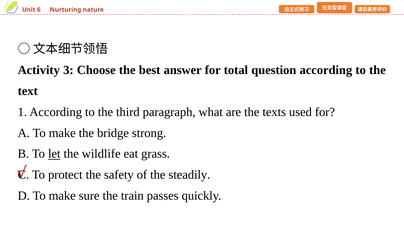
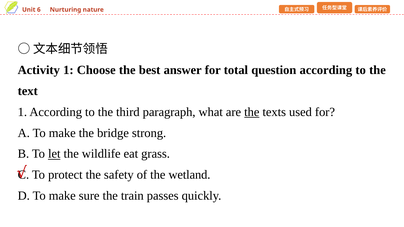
Activity 3: 3 -> 1 (68, 70)
the underline: none -> present (252, 112)
steadily: steadily -> wetland (189, 175)
